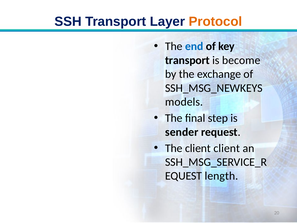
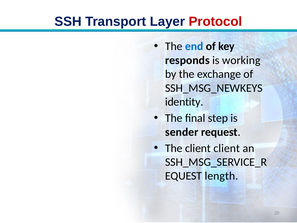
Protocol colour: orange -> red (215, 21)
transport: transport -> responds (187, 60)
become: become -> working (241, 60)
models: models -> identity (184, 102)
